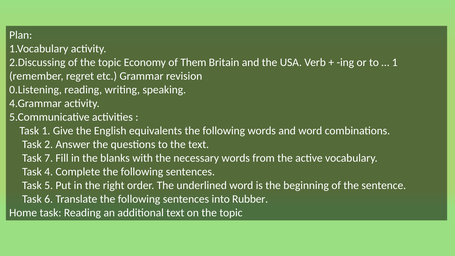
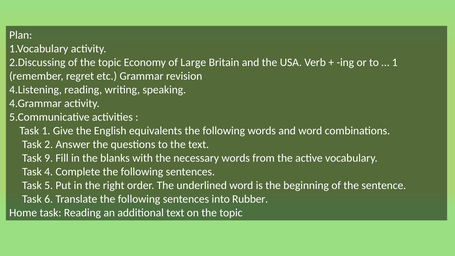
Them: Them -> Large (193, 62)
0.Listening: 0.Listening -> 4.Listening (36, 90)
7: 7 -> 9 (49, 158)
